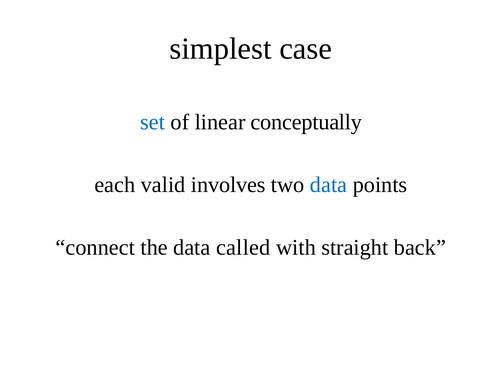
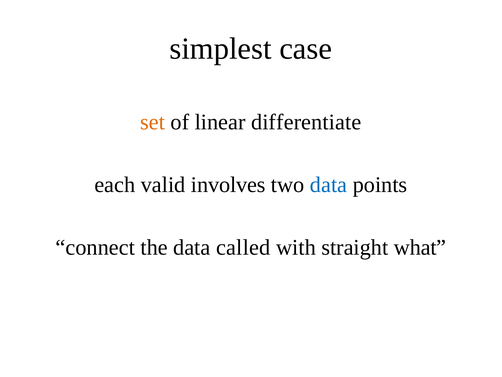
set colour: blue -> orange (153, 122)
conceptually: conceptually -> differentiate (306, 122)
back: back -> what (420, 247)
